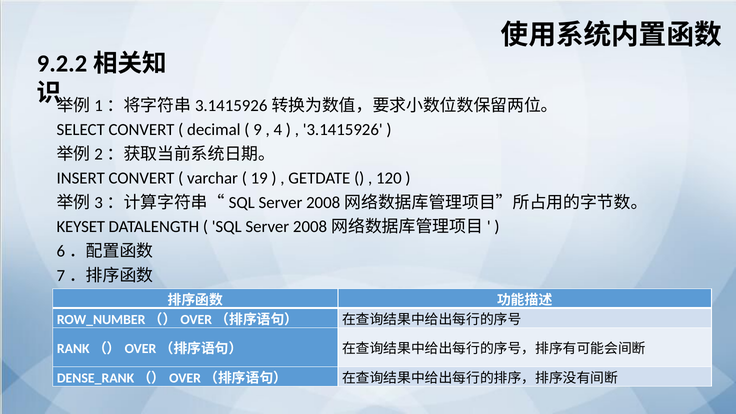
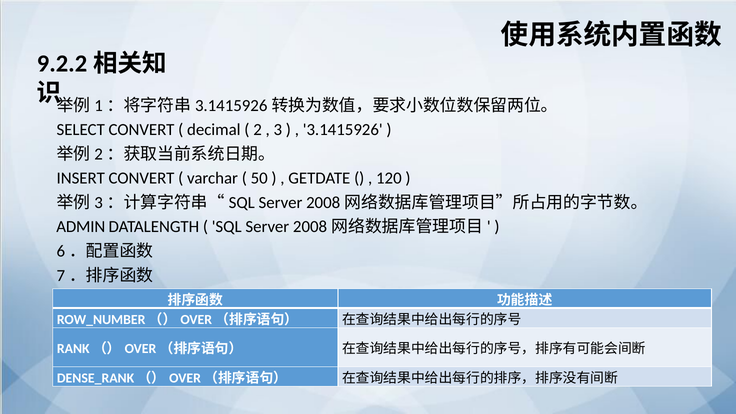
9: 9 -> 2 (258, 130)
4: 4 -> 3 (278, 130)
19: 19 -> 50 (259, 178)
KEYSET: KEYSET -> ADMIN (81, 227)
